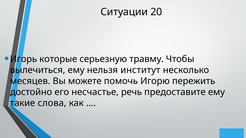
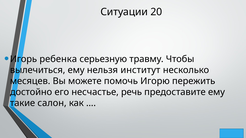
которые: которые -> ребенка (58, 59)
слова: слова -> салон (52, 103)
